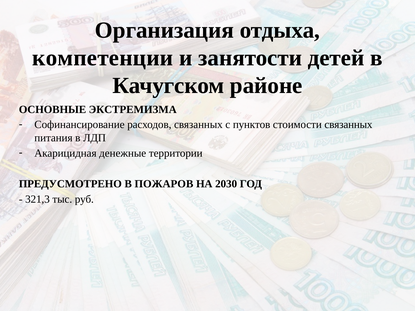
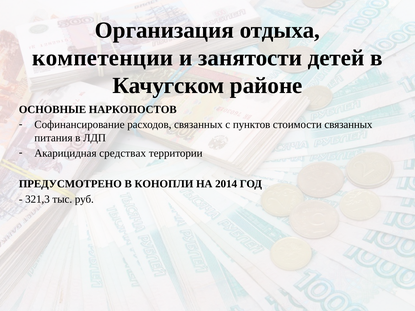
ЭКСТРЕМИЗМА: ЭКСТРЕМИЗМА -> НАРКОПОСТОВ (133, 109)
денежные: денежные -> средствах (123, 153)
ПОЖАРОВ: ПОЖАРОВ -> КОНОПЛИ (164, 184)
2030: 2030 -> 2014 (226, 184)
